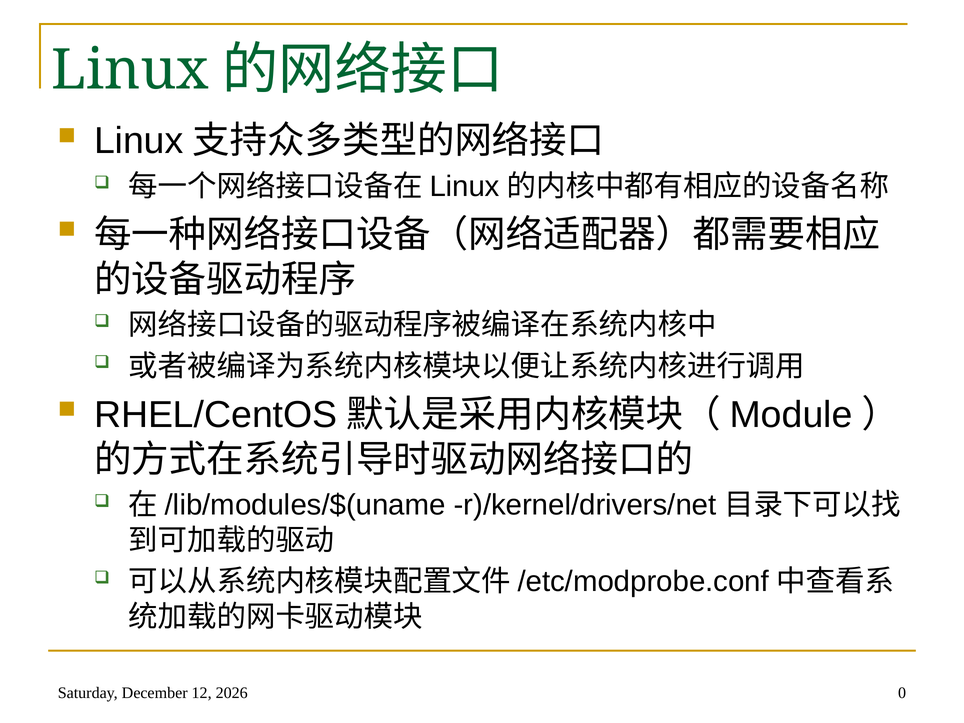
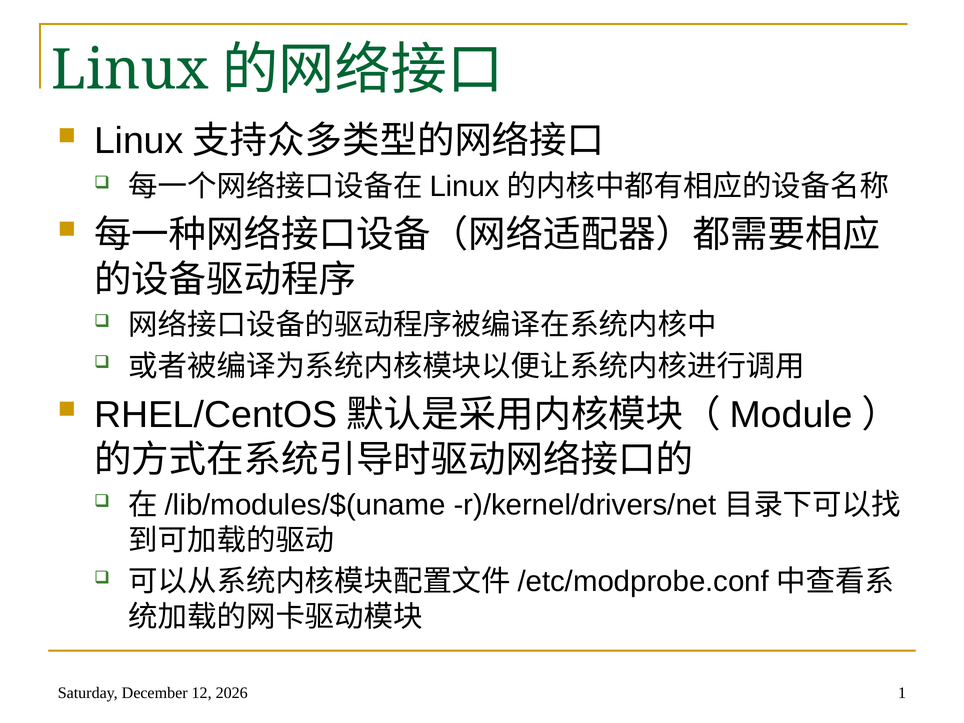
0: 0 -> 1 (902, 693)
